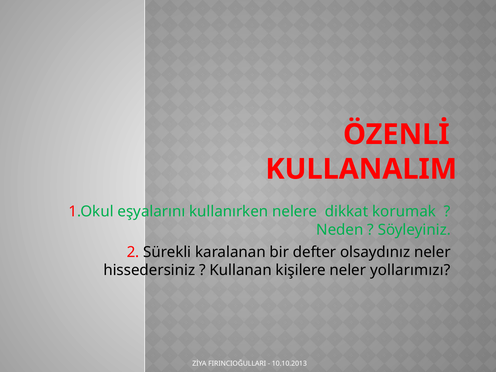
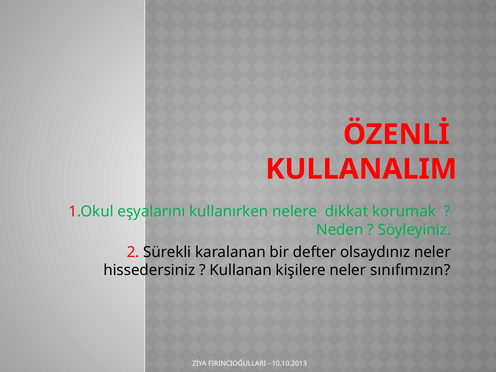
yollarımızı: yollarımızı -> sınıfımızın (410, 270)
